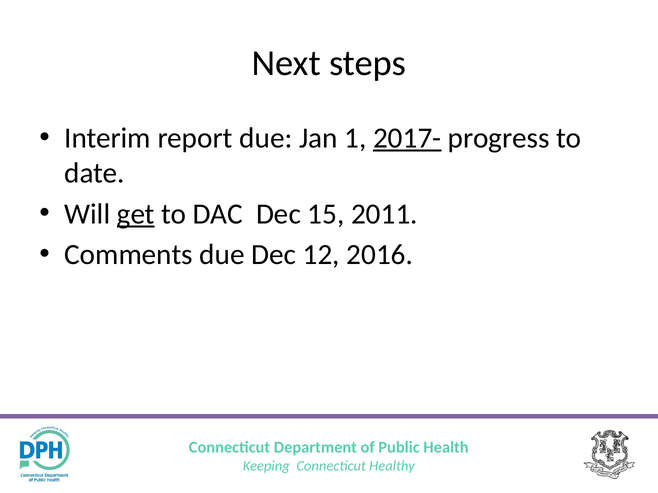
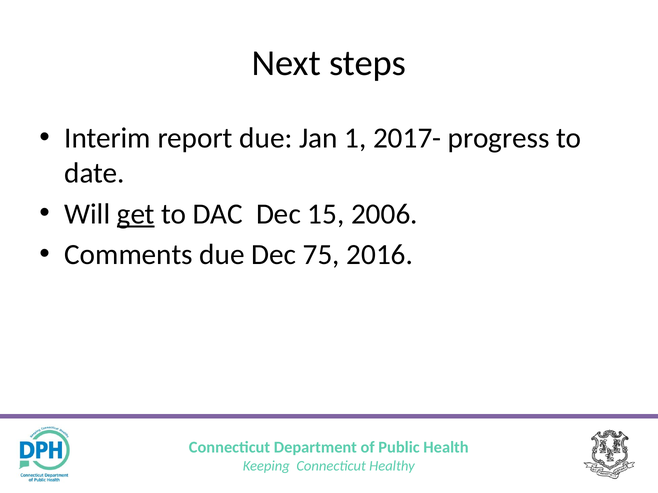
2017- underline: present -> none (407, 138)
2011: 2011 -> 2006 (384, 214)
12: 12 -> 75 (321, 255)
